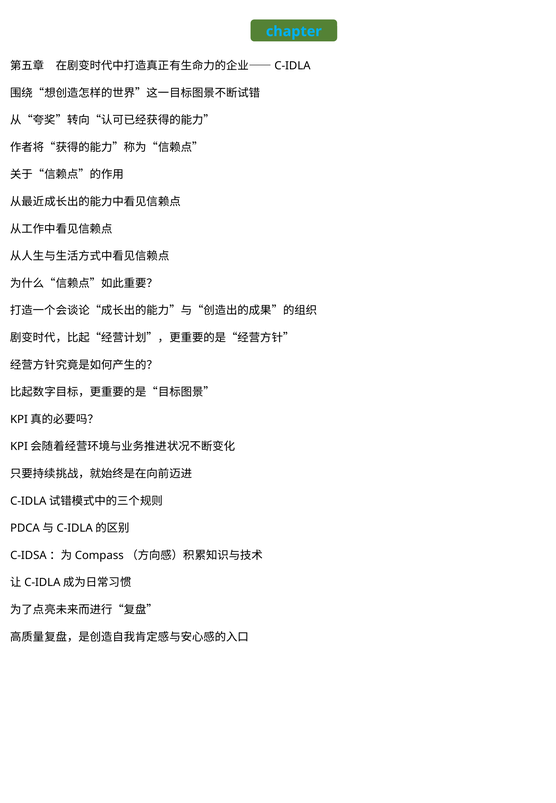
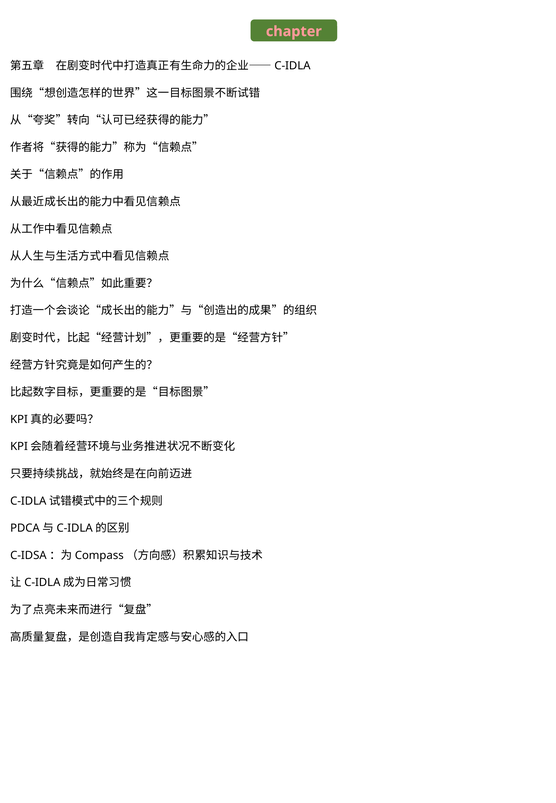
chapter colour: light blue -> pink (294, 31)
